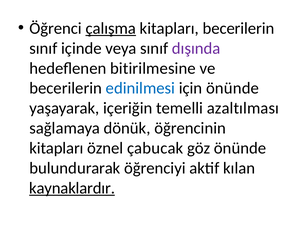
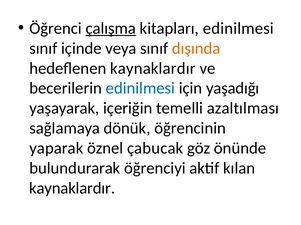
kitapları becerilerin: becerilerin -> edinilmesi (238, 28)
dışında colour: purple -> orange (196, 48)
hedeflenen bitirilmesine: bitirilmesine -> kaynaklardır (153, 68)
için önünde: önünde -> yaşadığı (233, 89)
kitapları: kitapları -> yaparak (56, 149)
kaynaklardır underline: present -> none (72, 189)
